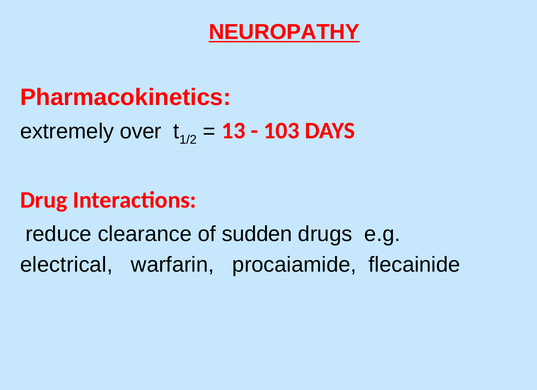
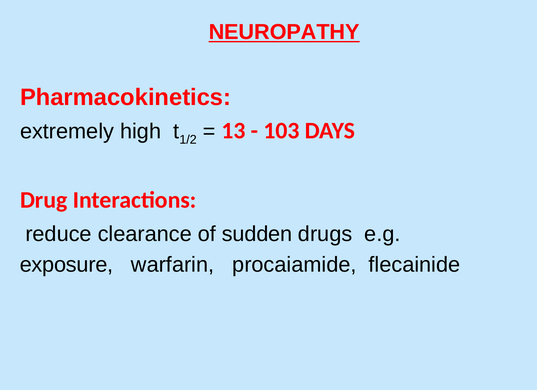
over: over -> high (141, 131)
electrical: electrical -> exposure (67, 265)
